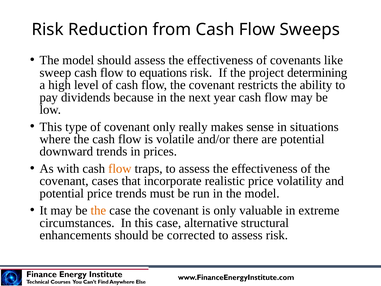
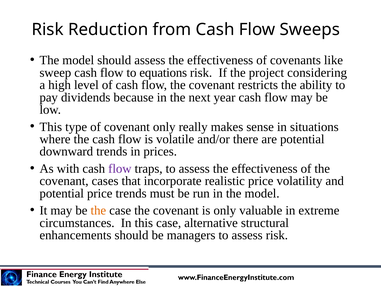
determining: determining -> considering (317, 73)
flow colour: orange -> purple (120, 168)
corrected: corrected -> managers (191, 235)
